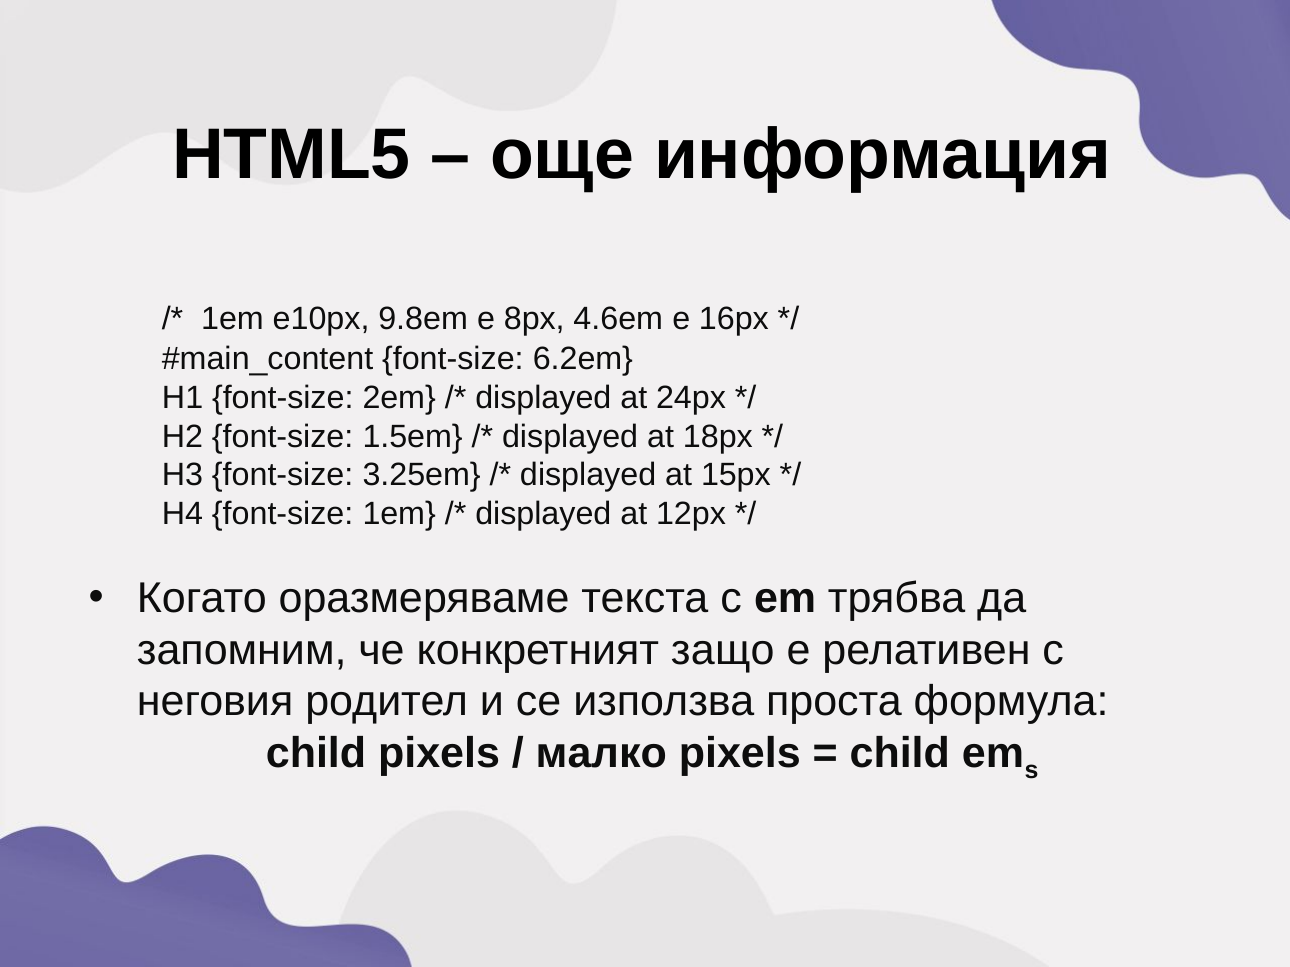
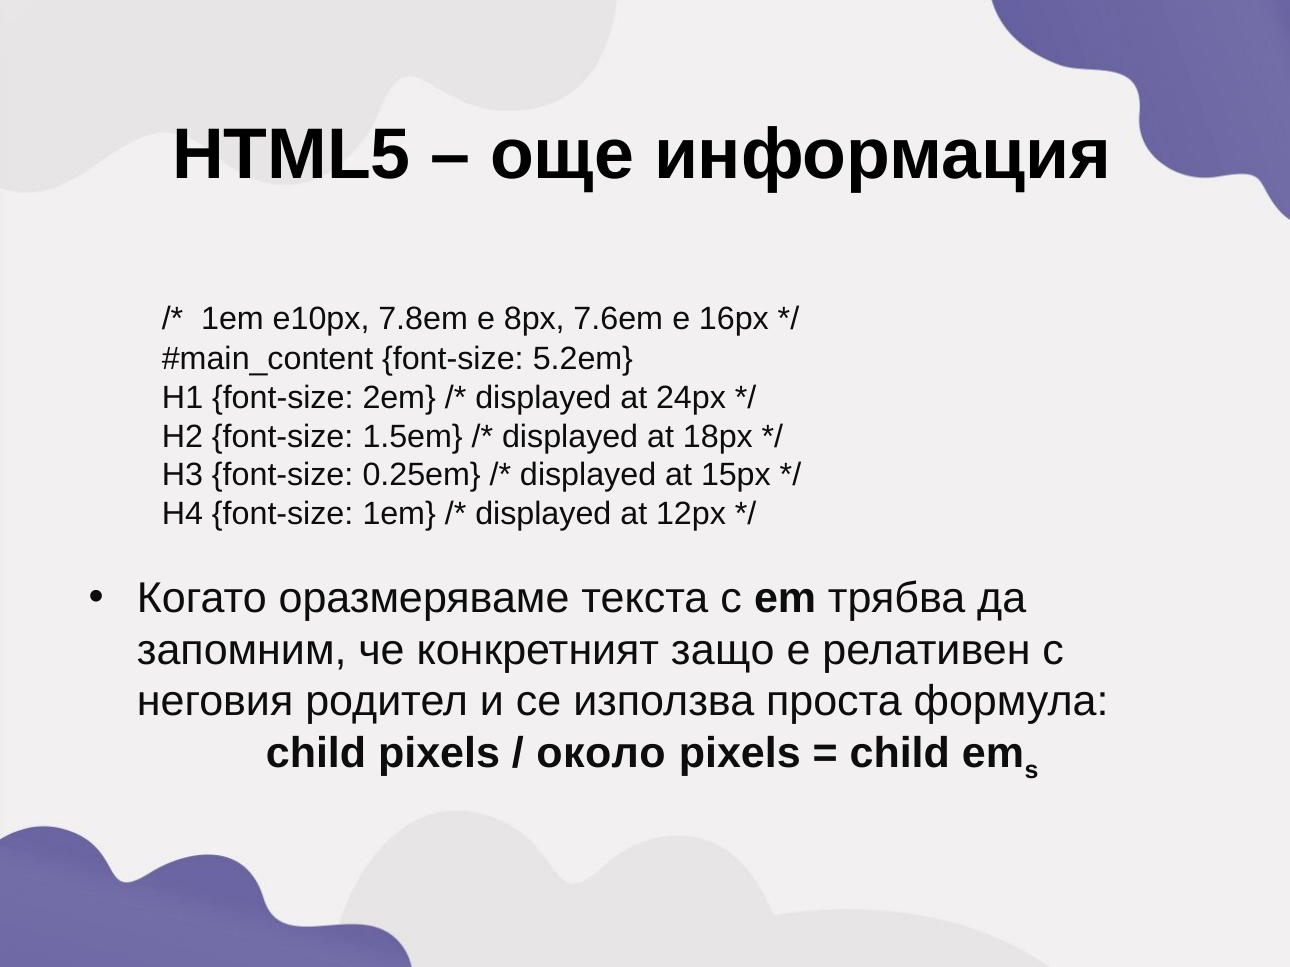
9.8em: 9.8em -> 7.8em (423, 319)
4.6em: 4.6em -> 7.6em (618, 319)
6.2em: 6.2em -> 5.2em (583, 359)
3.25em: 3.25em -> 0.25em (422, 476)
малко: малко -> около (601, 754)
